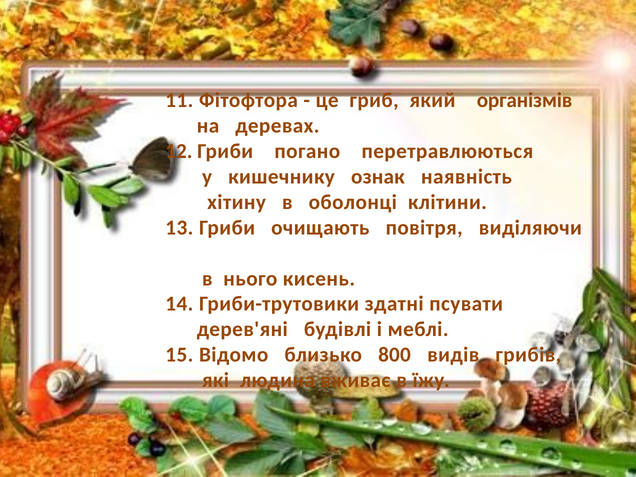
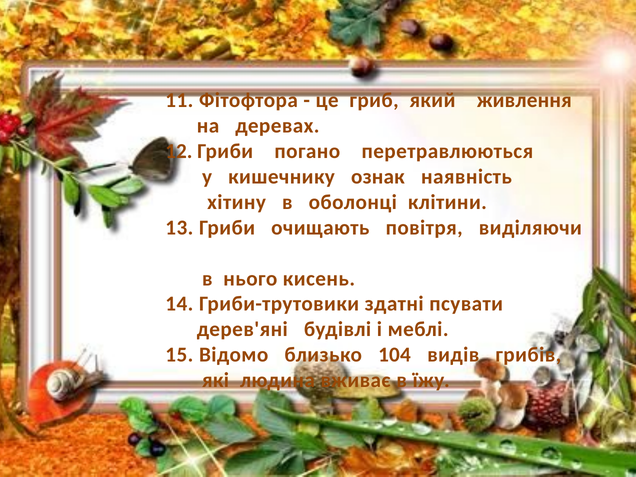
організмів: організмів -> живлення (524, 100)
800: 800 -> 104 (394, 355)
